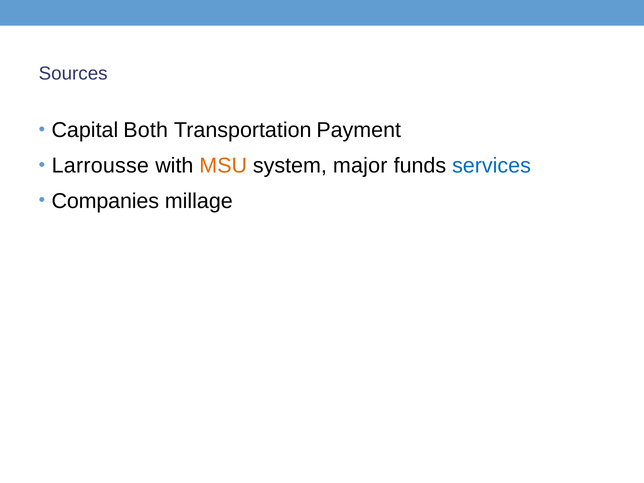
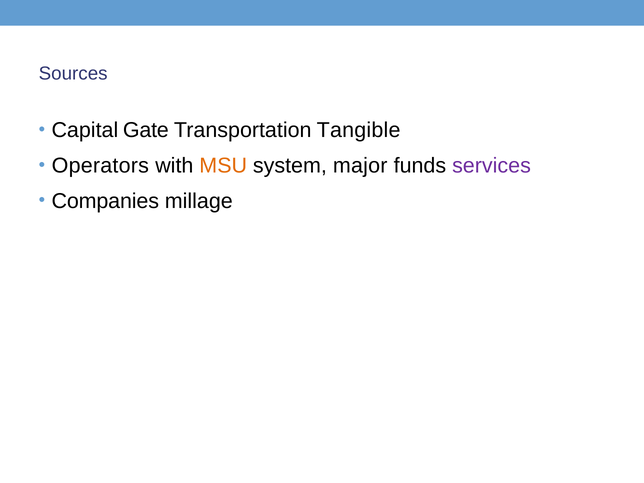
Both: Both -> Gate (146, 130)
Payment: Payment -> Tangible (359, 130)
Larrousse: Larrousse -> Operators (100, 166)
services colour: blue -> purple (492, 166)
